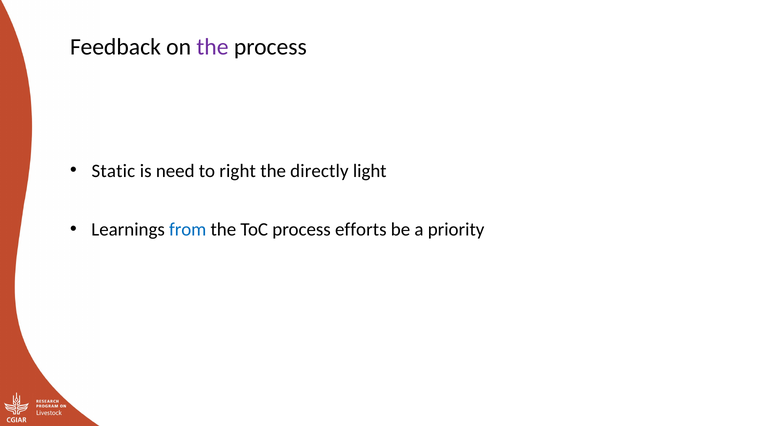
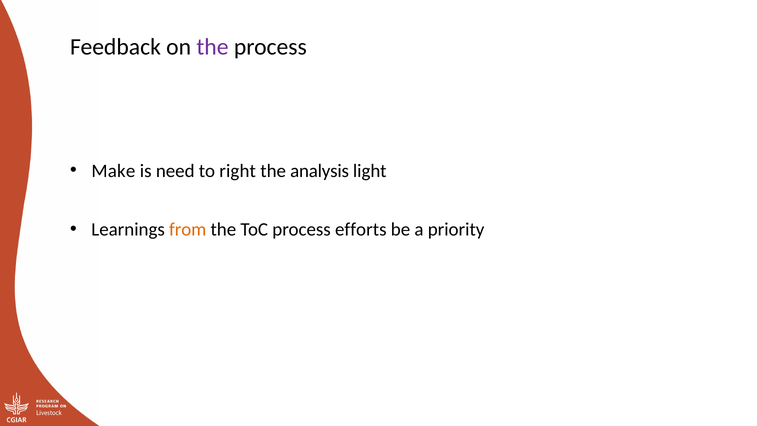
Static: Static -> Make (113, 171)
directly: directly -> analysis (320, 171)
from colour: blue -> orange (188, 229)
